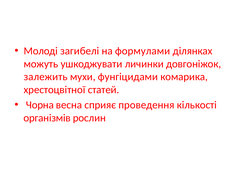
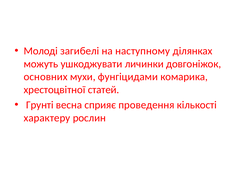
формулами: формулами -> наступному (143, 51)
залежить: залежить -> основних (46, 77)
Чорна: Чорна -> Грунті (40, 105)
організмів: організмів -> характеру (47, 118)
